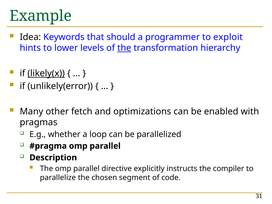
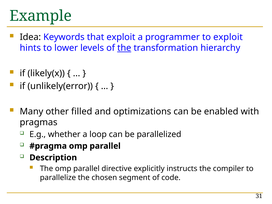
that should: should -> exploit (121, 37)
likely(x underline: present -> none (46, 73)
fetch: fetch -> filled (82, 111)
